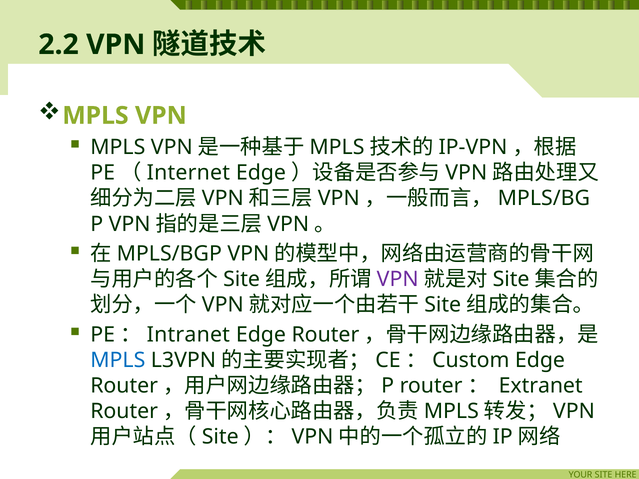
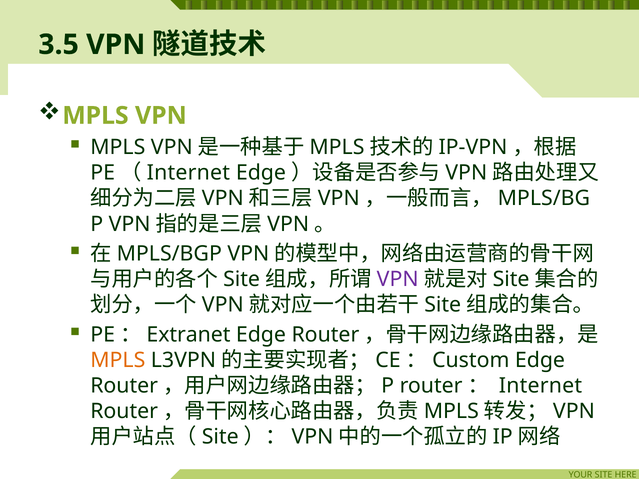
2.2: 2.2 -> 3.5 (59, 45)
Intranet: Intranet -> Extranet (188, 335)
MPLS colour: blue -> orange (118, 360)
Extranet: Extranet -> Internet (541, 386)
